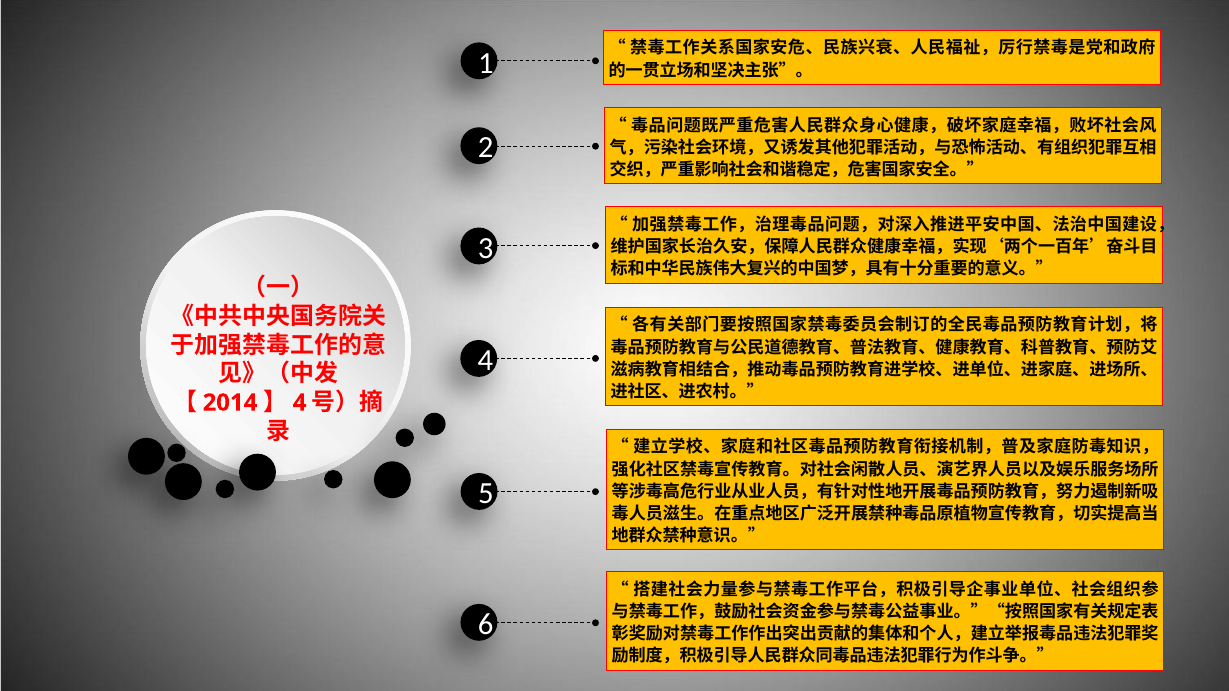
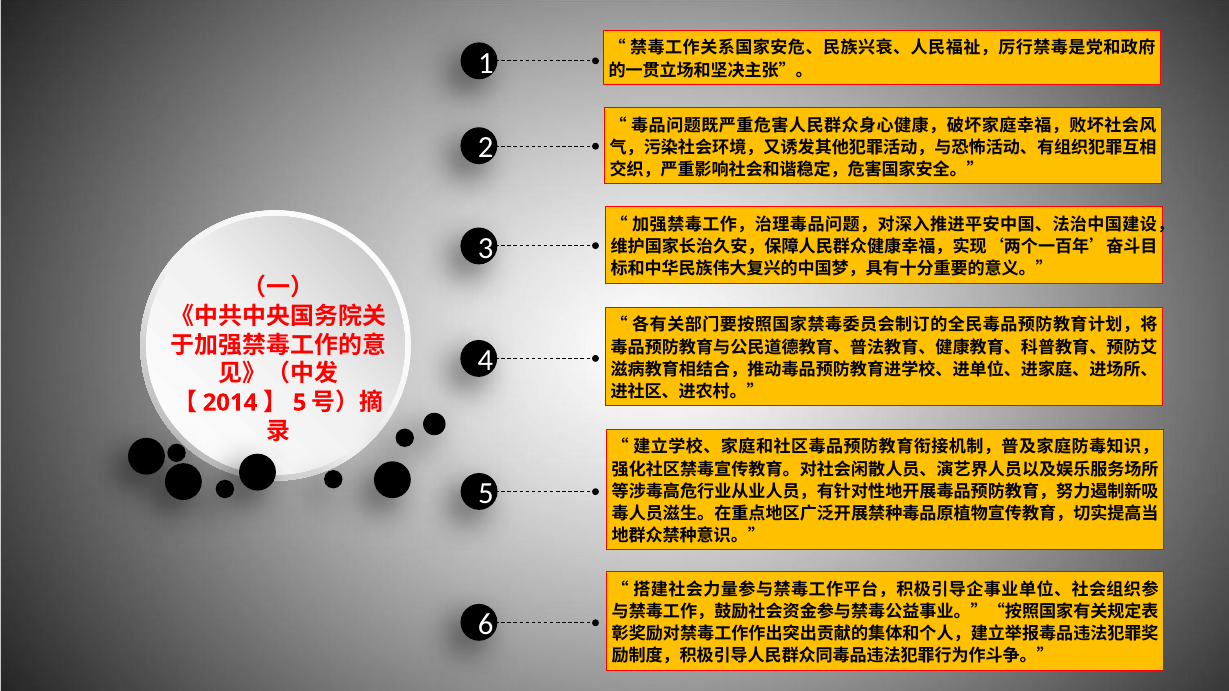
4: 4 -> 5 (300, 403)
